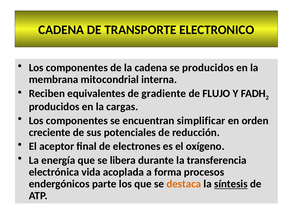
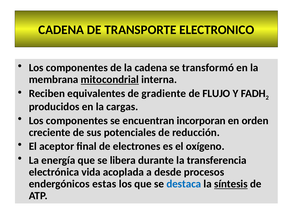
se producidos: producidos -> transformó (208, 68)
mitocondrial underline: none -> present (110, 80)
simplificar: simplificar -> incorporan (201, 121)
forma: forma -> desde (168, 172)
parte: parte -> estas (104, 184)
destaca colour: orange -> blue (184, 184)
